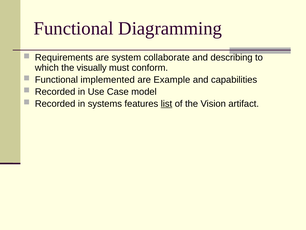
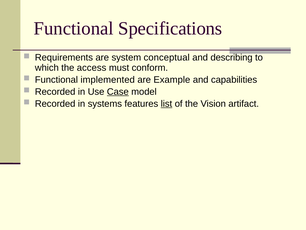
Diagramming: Diagramming -> Specifications (170, 28)
collaborate: collaborate -> conceptual (167, 58)
visually: visually -> access (92, 68)
Case underline: none -> present (118, 92)
